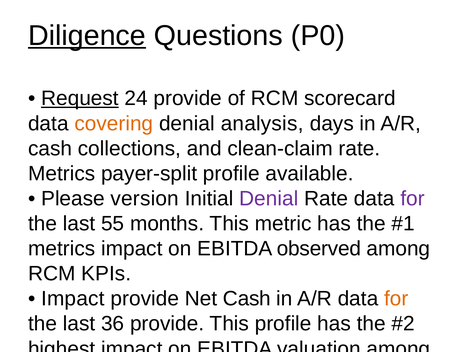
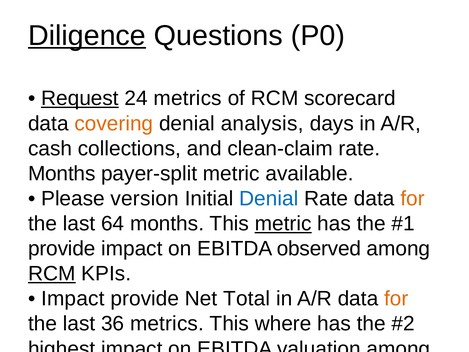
24 provide: provide -> metrics (188, 98)
Metrics: Metrics -> Months (62, 173)
payer-split profile: profile -> metric (231, 173)
Denial colour: purple -> blue (269, 198)
for colour: purple -> orange (412, 198)
55: 55 -> 64 (113, 223)
metric underline: none -> present (283, 223)
metrics: metrics -> provide (62, 248)
RCM underline: none -> present (52, 273)
Net Cash: Cash -> Total (247, 299)
36 provide: provide -> metrics (167, 324)
This profile: profile -> where (283, 324)
